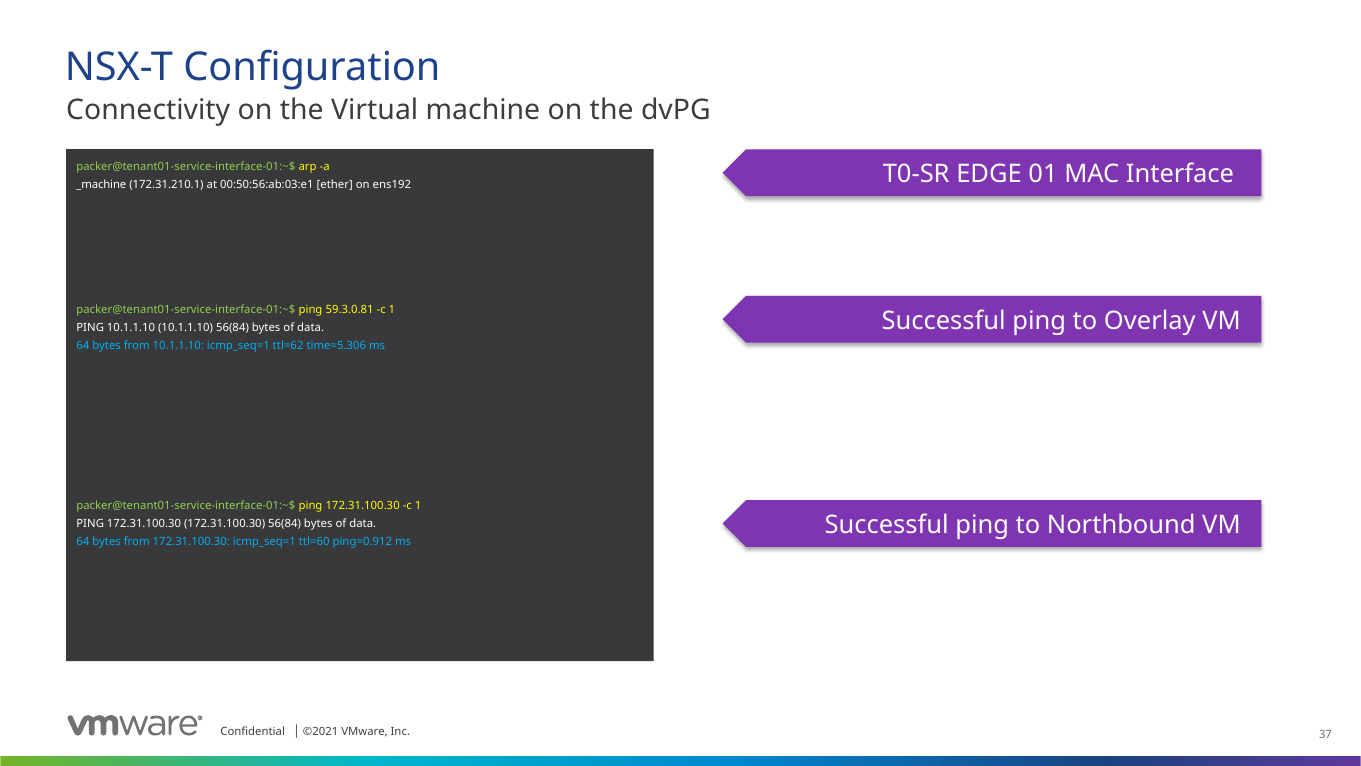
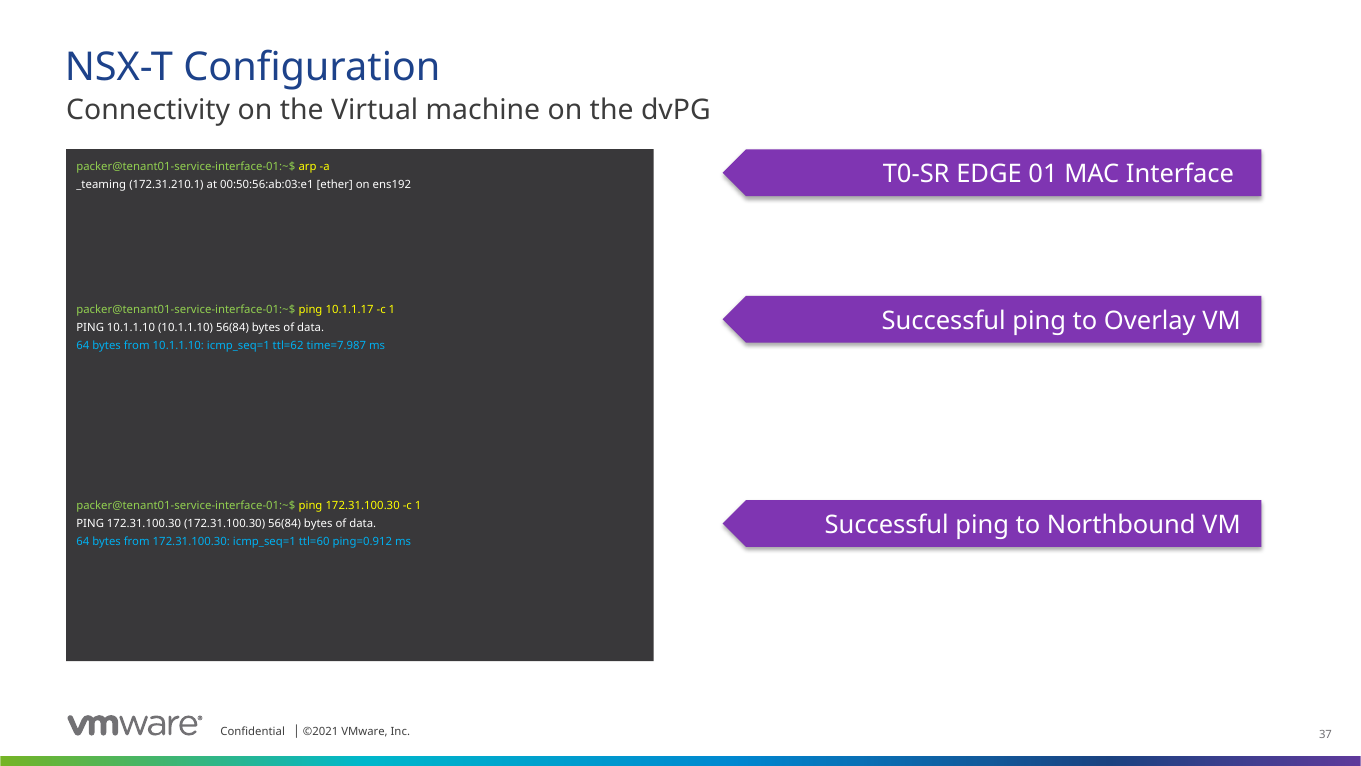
_machine: _machine -> _teaming (101, 185)
59.3.0.81: 59.3.0.81 -> 10.1.1.17 (350, 310)
time=5.306: time=5.306 -> time=7.987 (336, 345)
